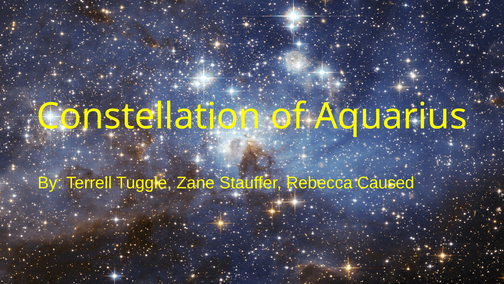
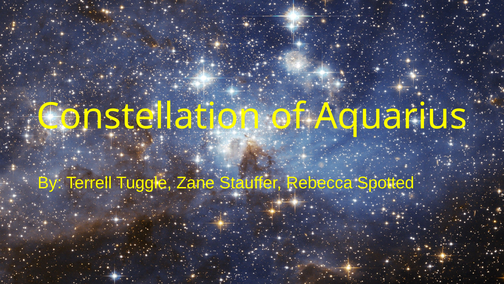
Caused: Caused -> Spotted (386, 183)
